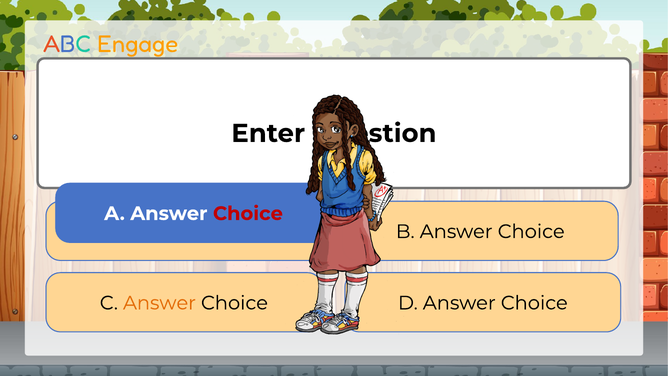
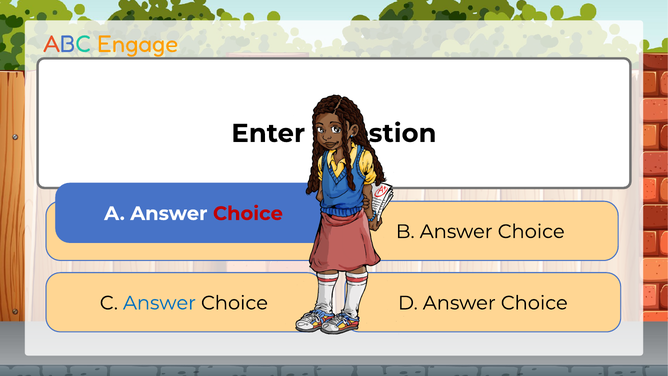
Answer colour: orange -> blue (159, 303)
